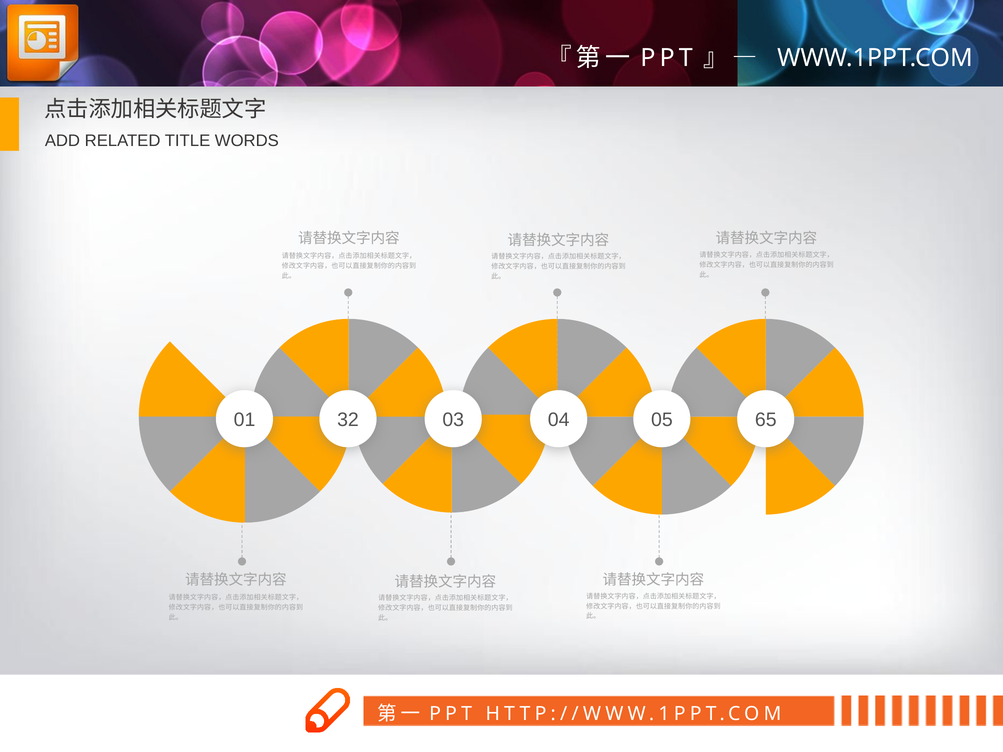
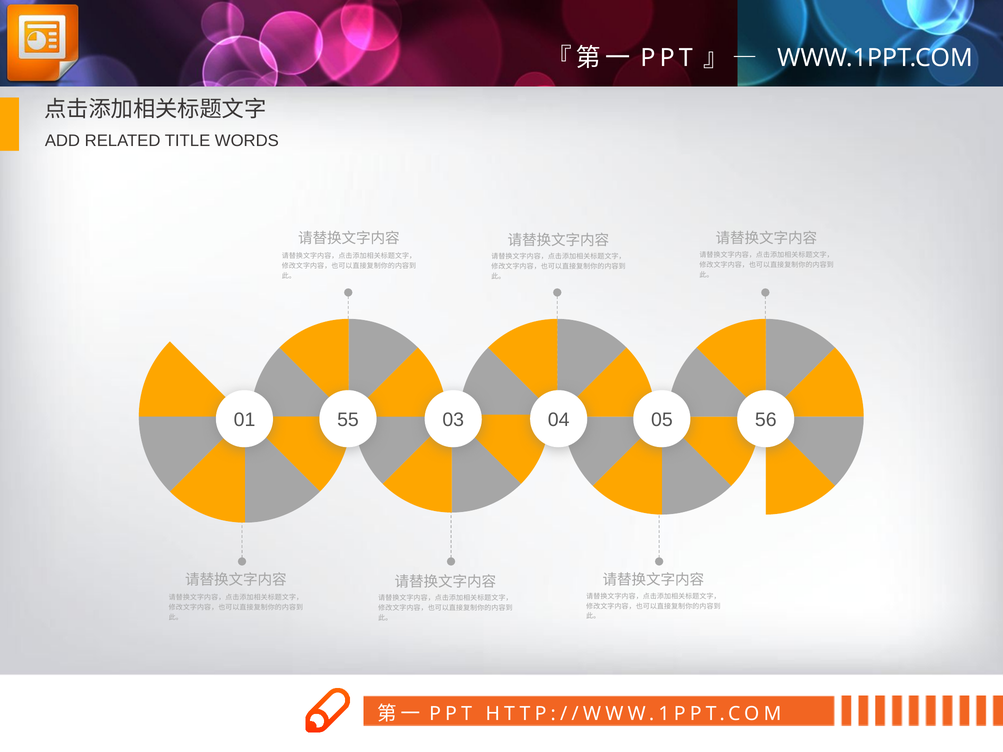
32: 32 -> 55 (348, 420)
65: 65 -> 56 (766, 420)
